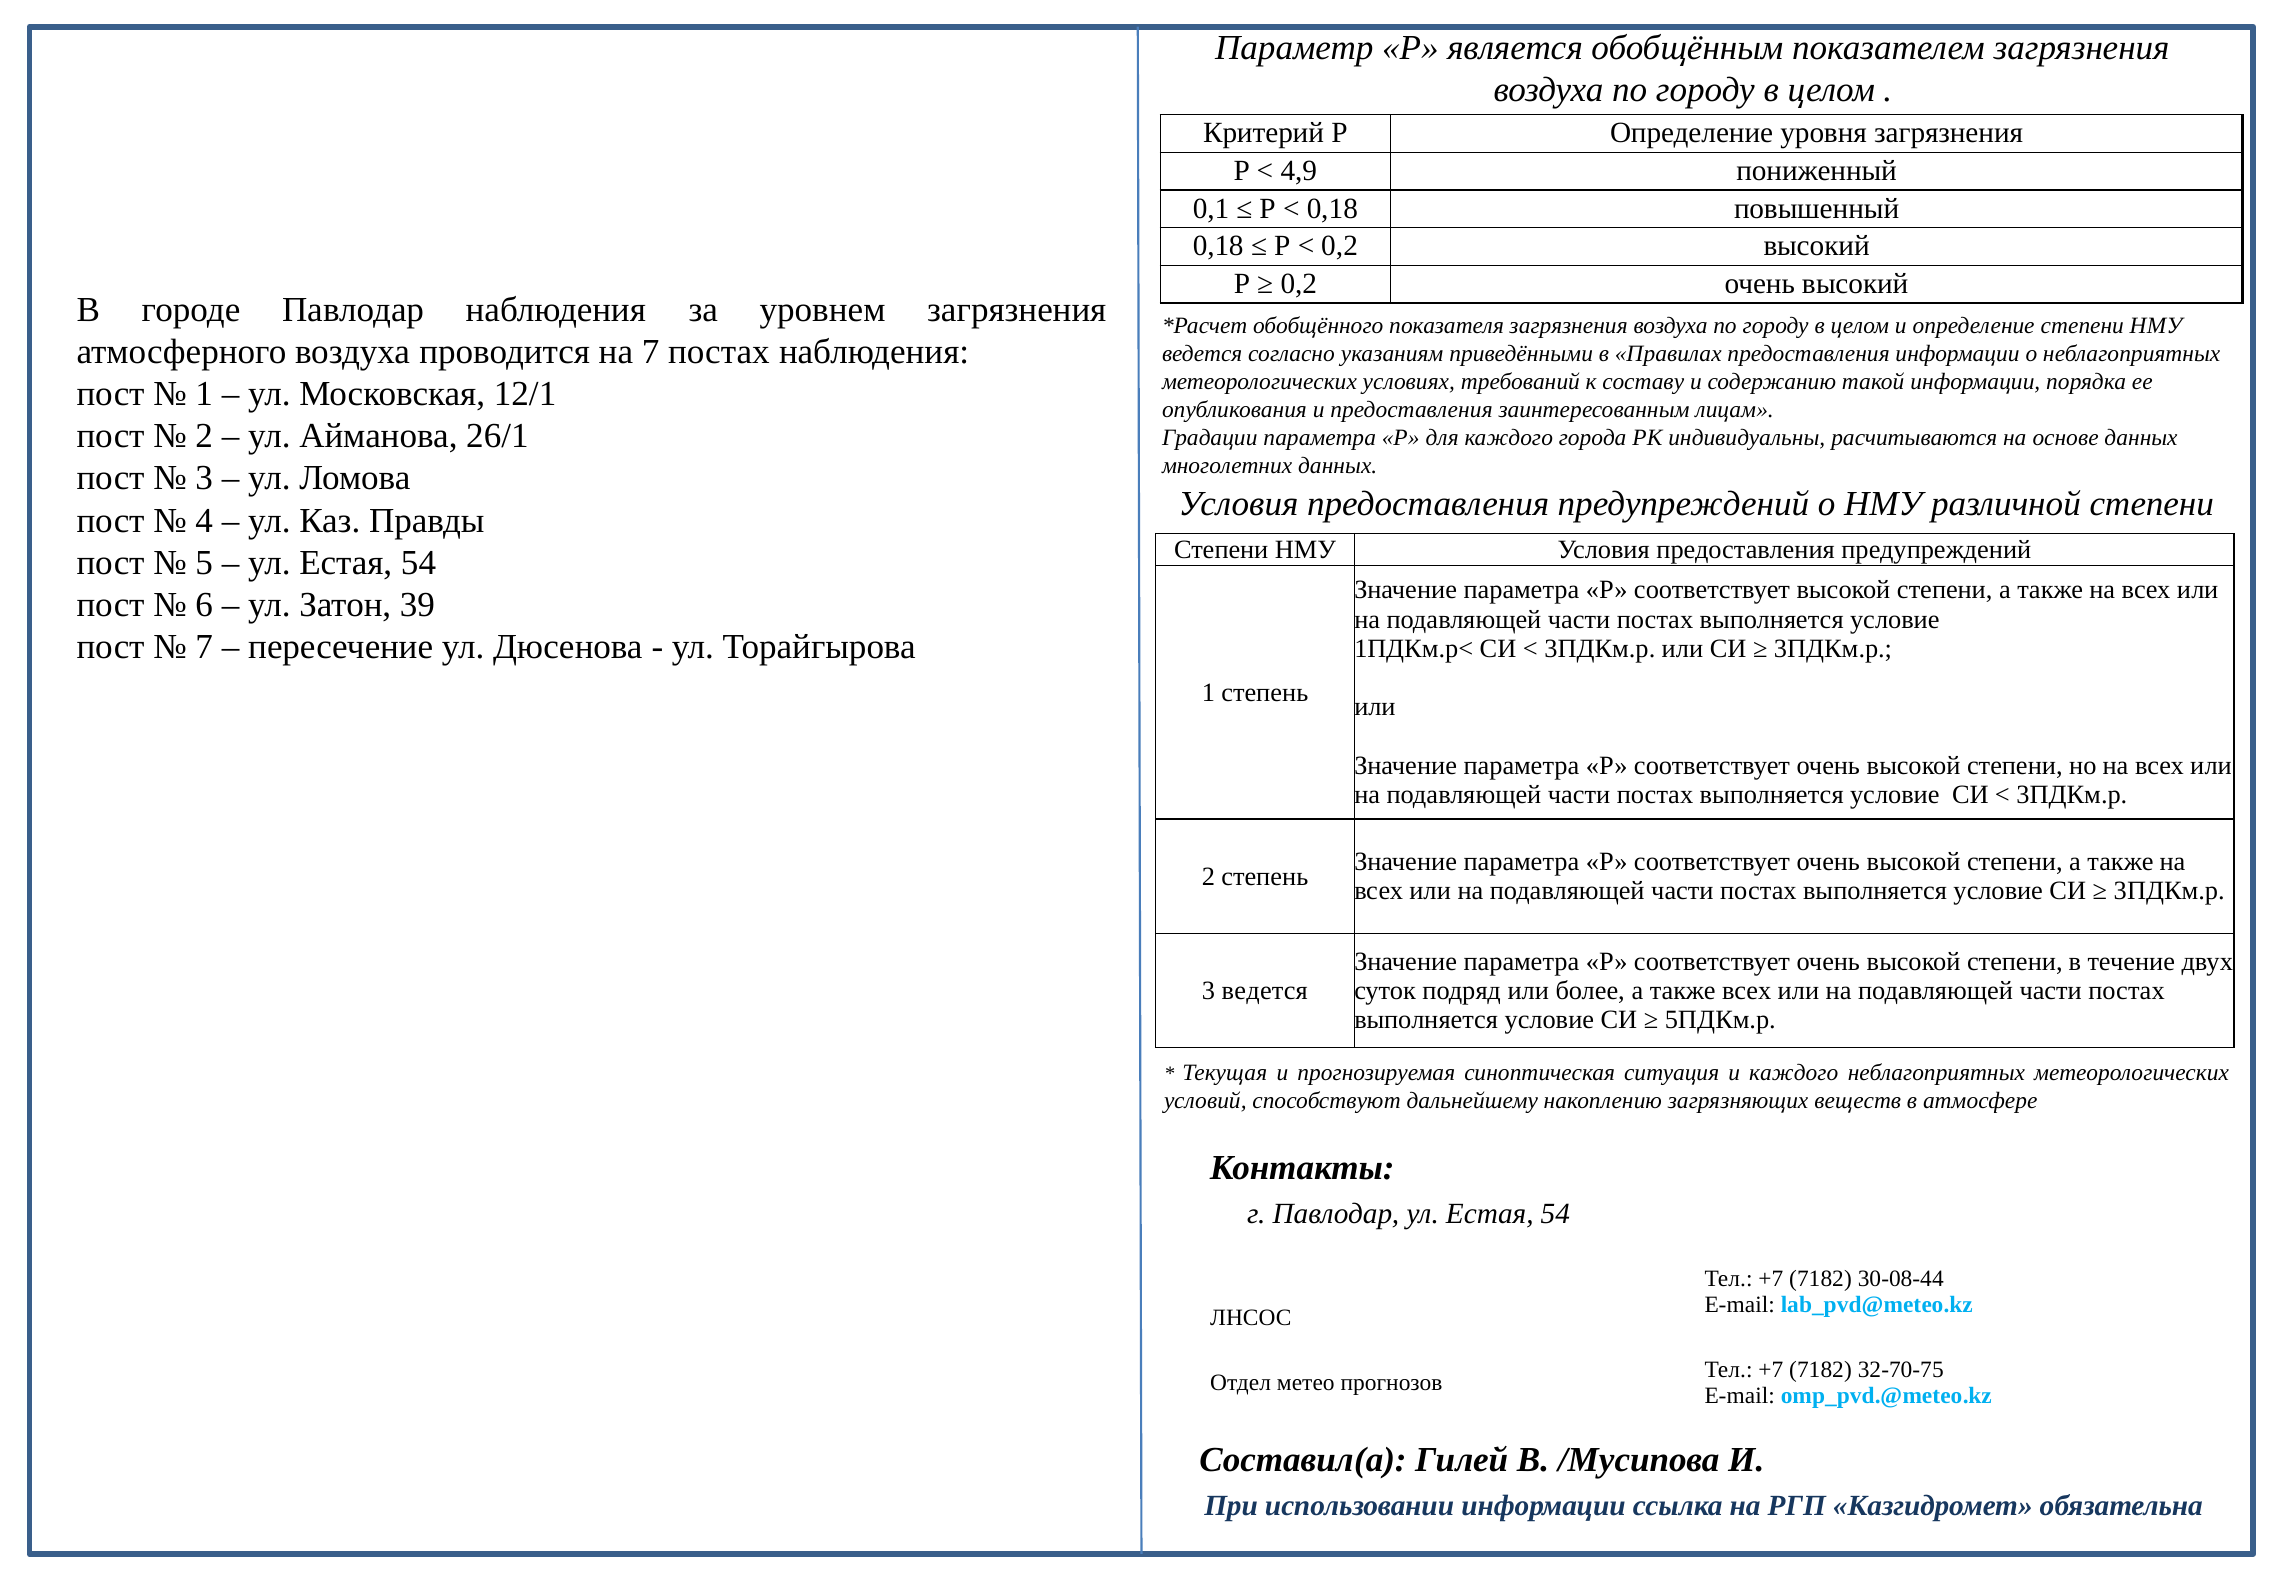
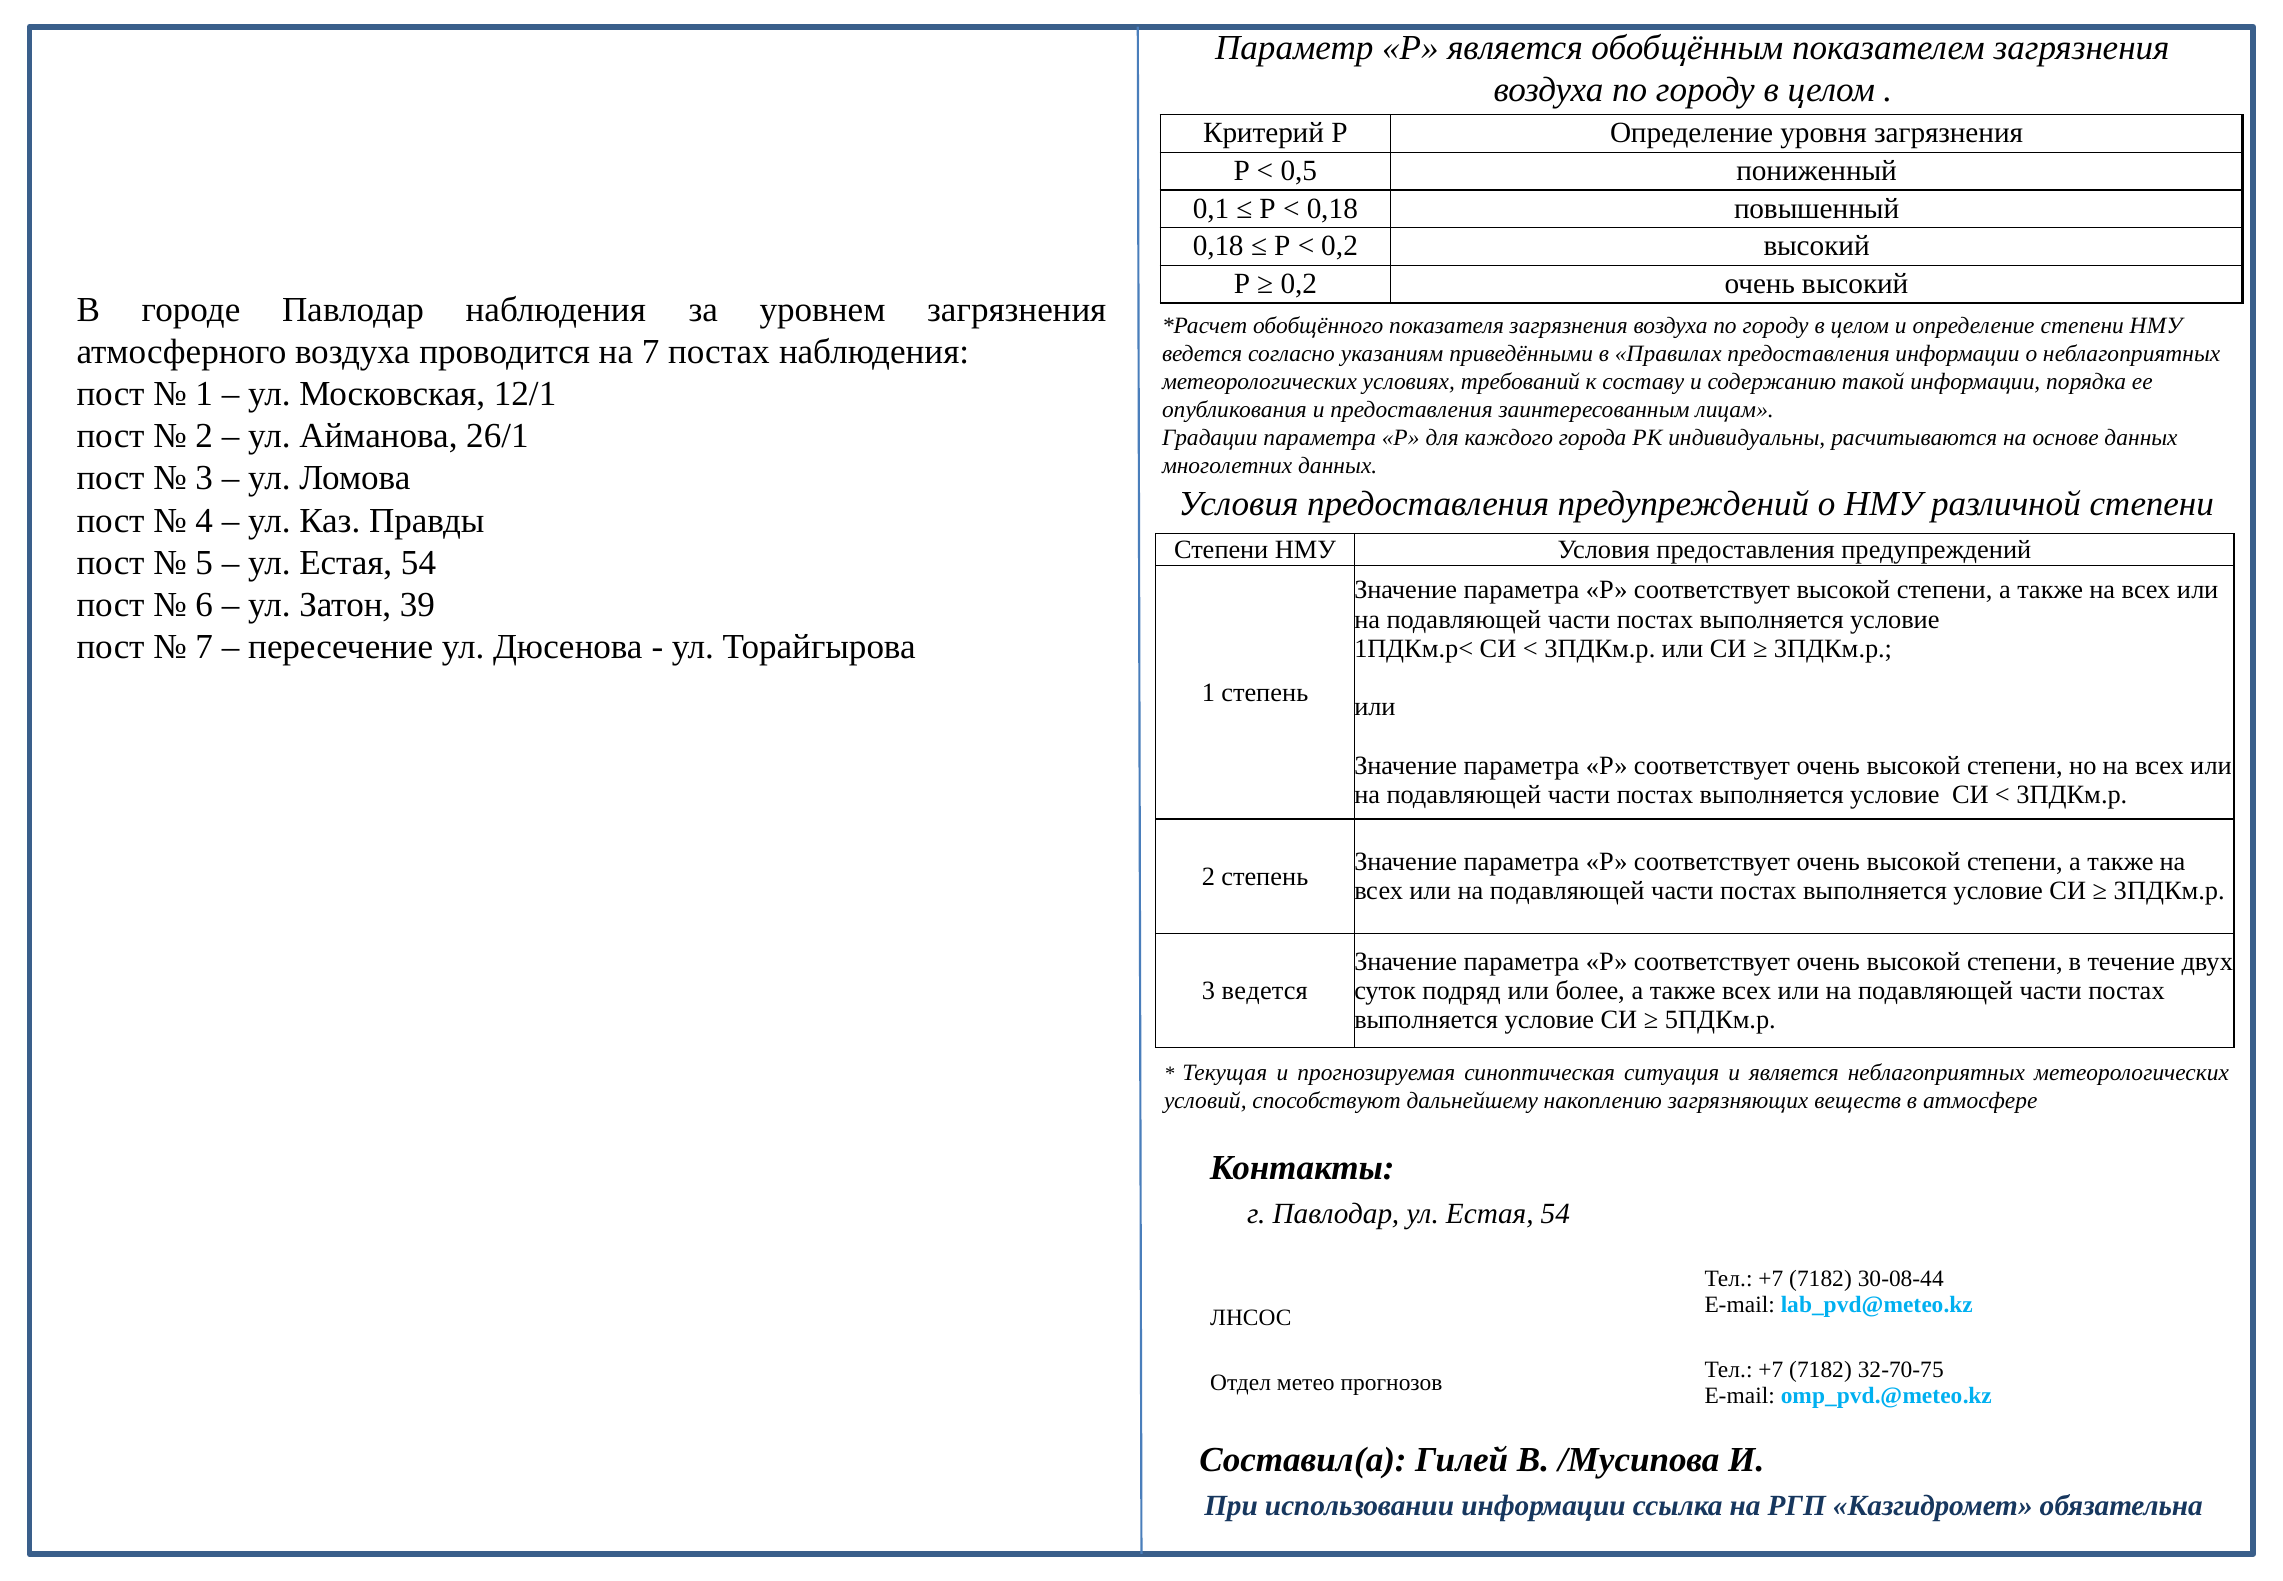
4,9: 4,9 -> 0,5 (1299, 171)
и каждого: каждого -> является (1794, 1073)
